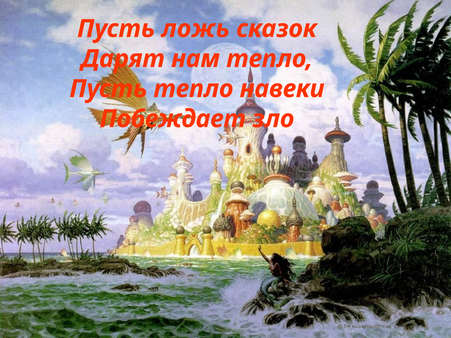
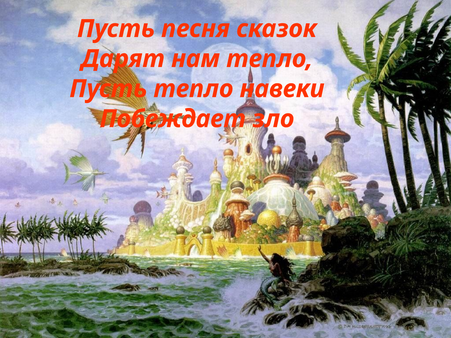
ложь: ложь -> песня (196, 29)
